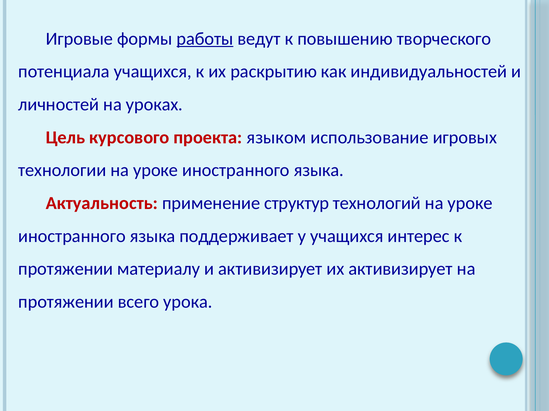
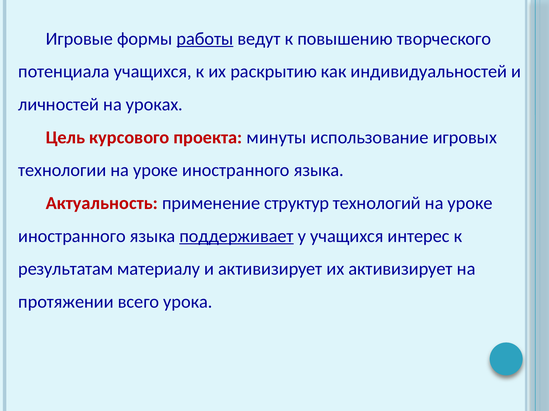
языком: языком -> минуты (276, 138)
поддерживает underline: none -> present (237, 236)
протяжении: протяжении -> результатам (66, 269)
